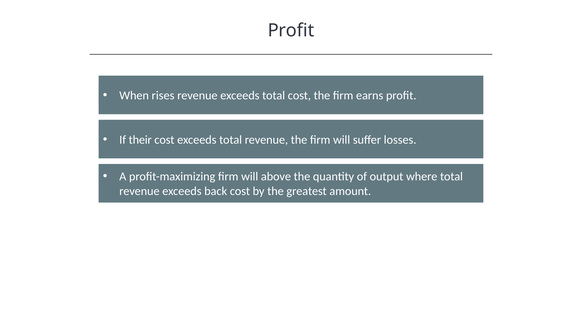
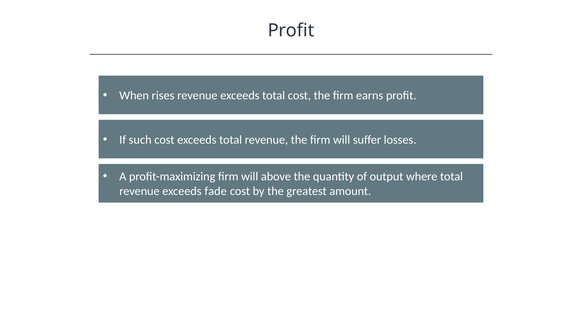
their: their -> such (140, 140)
back: back -> fade (216, 191)
